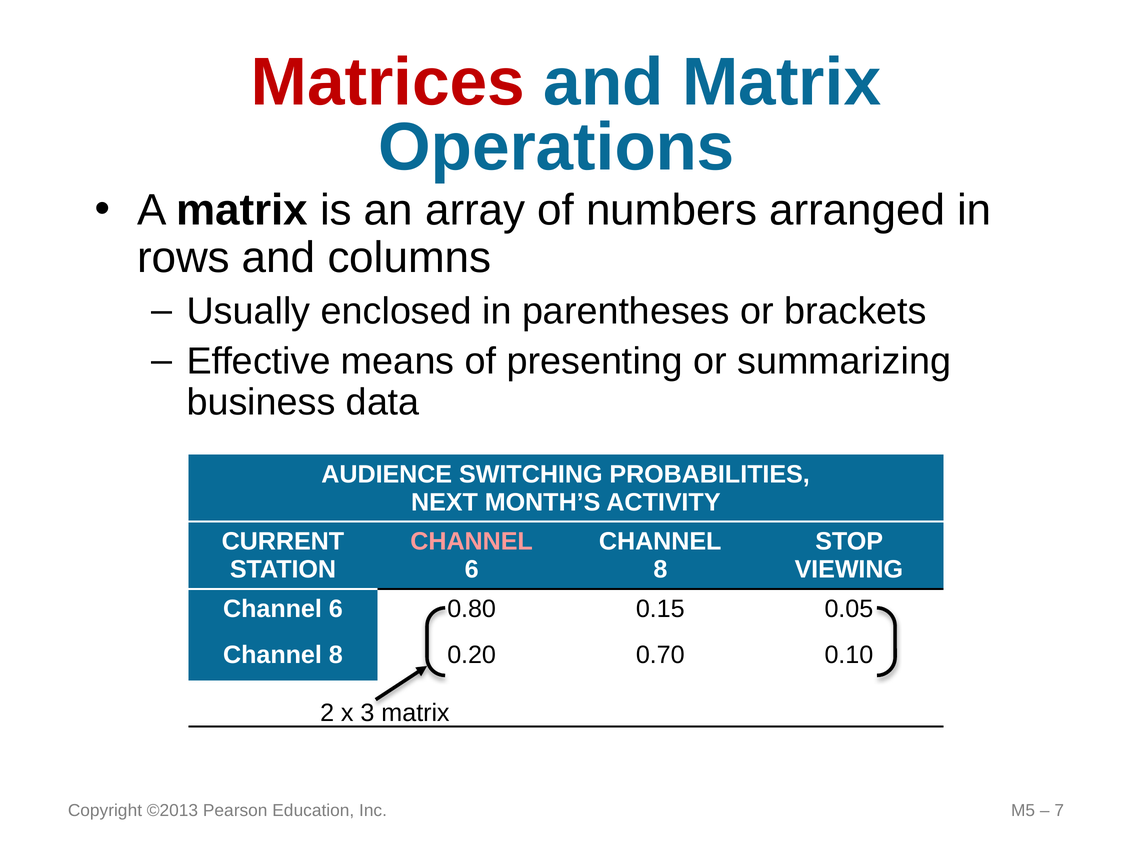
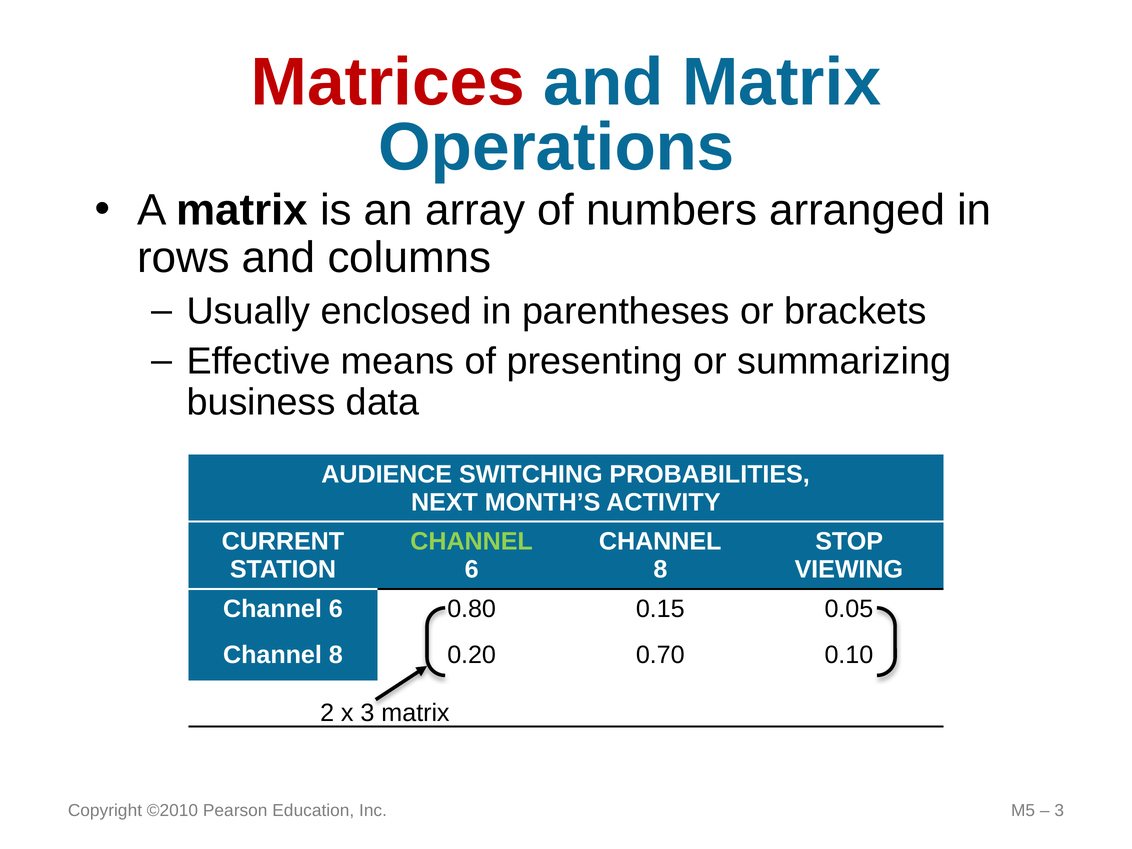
CHANNEL colour: pink -> light green (472, 542)
©2013: ©2013 -> ©2010 (172, 811)
7: 7 -> 3 (1059, 811)
